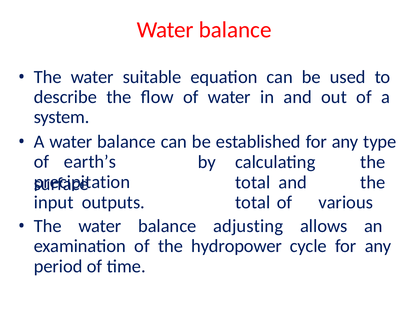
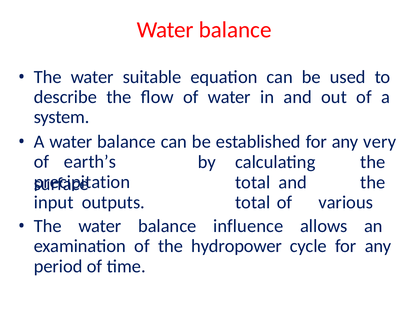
type: type -> very (380, 142)
adjusting: adjusting -> influence (248, 226)
